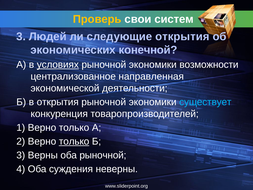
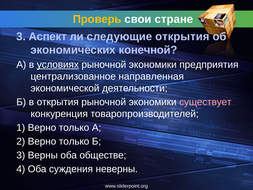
систем: систем -> стране (174, 19)
Людей: Людей -> Аспект (48, 36)
возможности: возможности -> предприятия (209, 64)
существует colour: light blue -> pink (205, 102)
только underline: present -> none (74, 141)
оба рыночной: рыночной -> обществе (103, 155)
